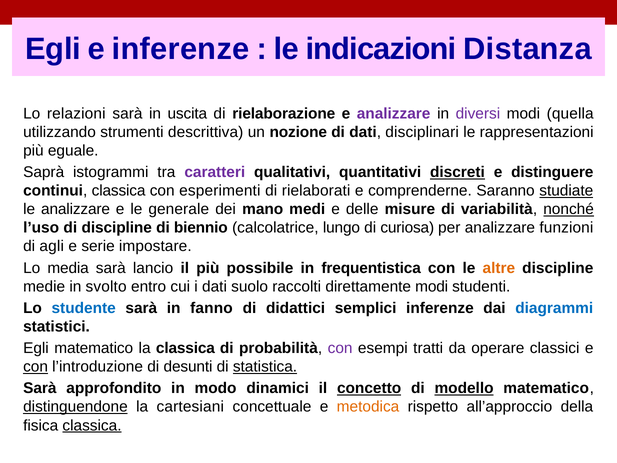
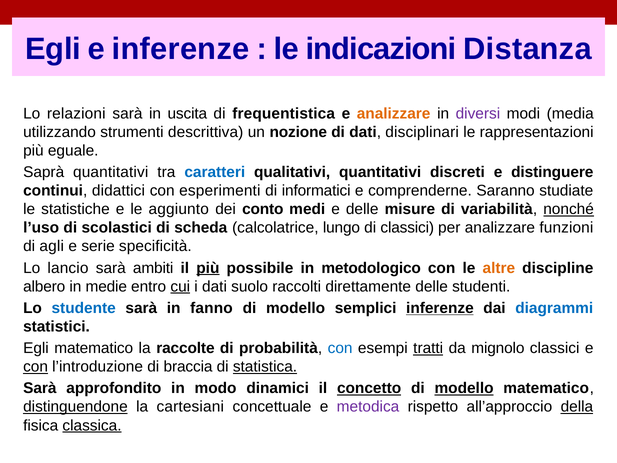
rielaborazione: rielaborazione -> frequentistica (284, 114)
analizzare colour: purple -> orange (394, 114)
quella: quella -> media (570, 114)
Saprà istogrammi: istogrammi -> quantitativi (111, 172)
caratteri colour: purple -> blue (215, 172)
discreti underline: present -> none (457, 172)
continui classica: classica -> didattici (118, 191)
rielaborati: rielaborati -> informatici (316, 191)
studiate underline: present -> none (566, 191)
le analizzare: analizzare -> statistiche (75, 209)
generale: generale -> aggiunto (179, 209)
mano: mano -> conto (263, 209)
di discipline: discipline -> scolastici (117, 228)
biennio: biennio -> scheda (201, 228)
di curiosa: curiosa -> classici (407, 228)
impostare: impostare -> specificità (155, 246)
media: media -> lancio (68, 268)
lancio: lancio -> ambiti (153, 268)
più underline: none -> present (208, 268)
frequentistica: frequentistica -> metodologico (371, 268)
medie: medie -> albero (44, 286)
svolto: svolto -> medie (106, 286)
cui underline: none -> present (180, 286)
direttamente modi: modi -> delle (432, 286)
didattici: didattici -> modello (296, 308)
inferenze underline: none -> present (440, 308)
la classica: classica -> raccolte (185, 348)
con colour: purple -> blue (340, 348)
tratti underline: none -> present (428, 348)
operare: operare -> mignolo (498, 348)
desunti: desunti -> braccia (188, 367)
metodica colour: orange -> purple (368, 407)
della underline: none -> present (577, 407)
